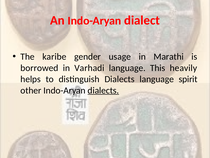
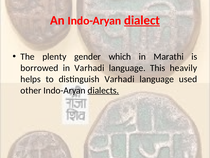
dialect underline: none -> present (142, 20)
karibe: karibe -> plenty (54, 57)
usage: usage -> which (120, 57)
distinguish Dialects: Dialects -> Varhadi (120, 79)
spirit: spirit -> used (188, 79)
